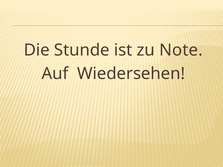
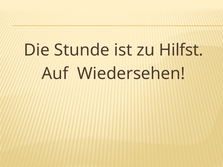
Note: Note -> Hilfst (181, 50)
